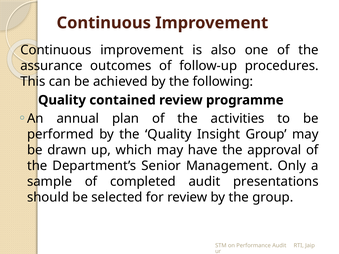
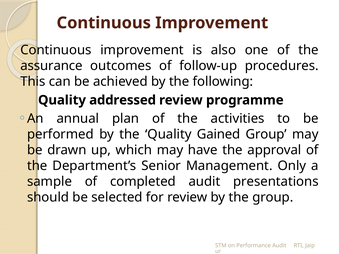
contained: contained -> addressed (123, 100)
Insight: Insight -> Gained (219, 134)
